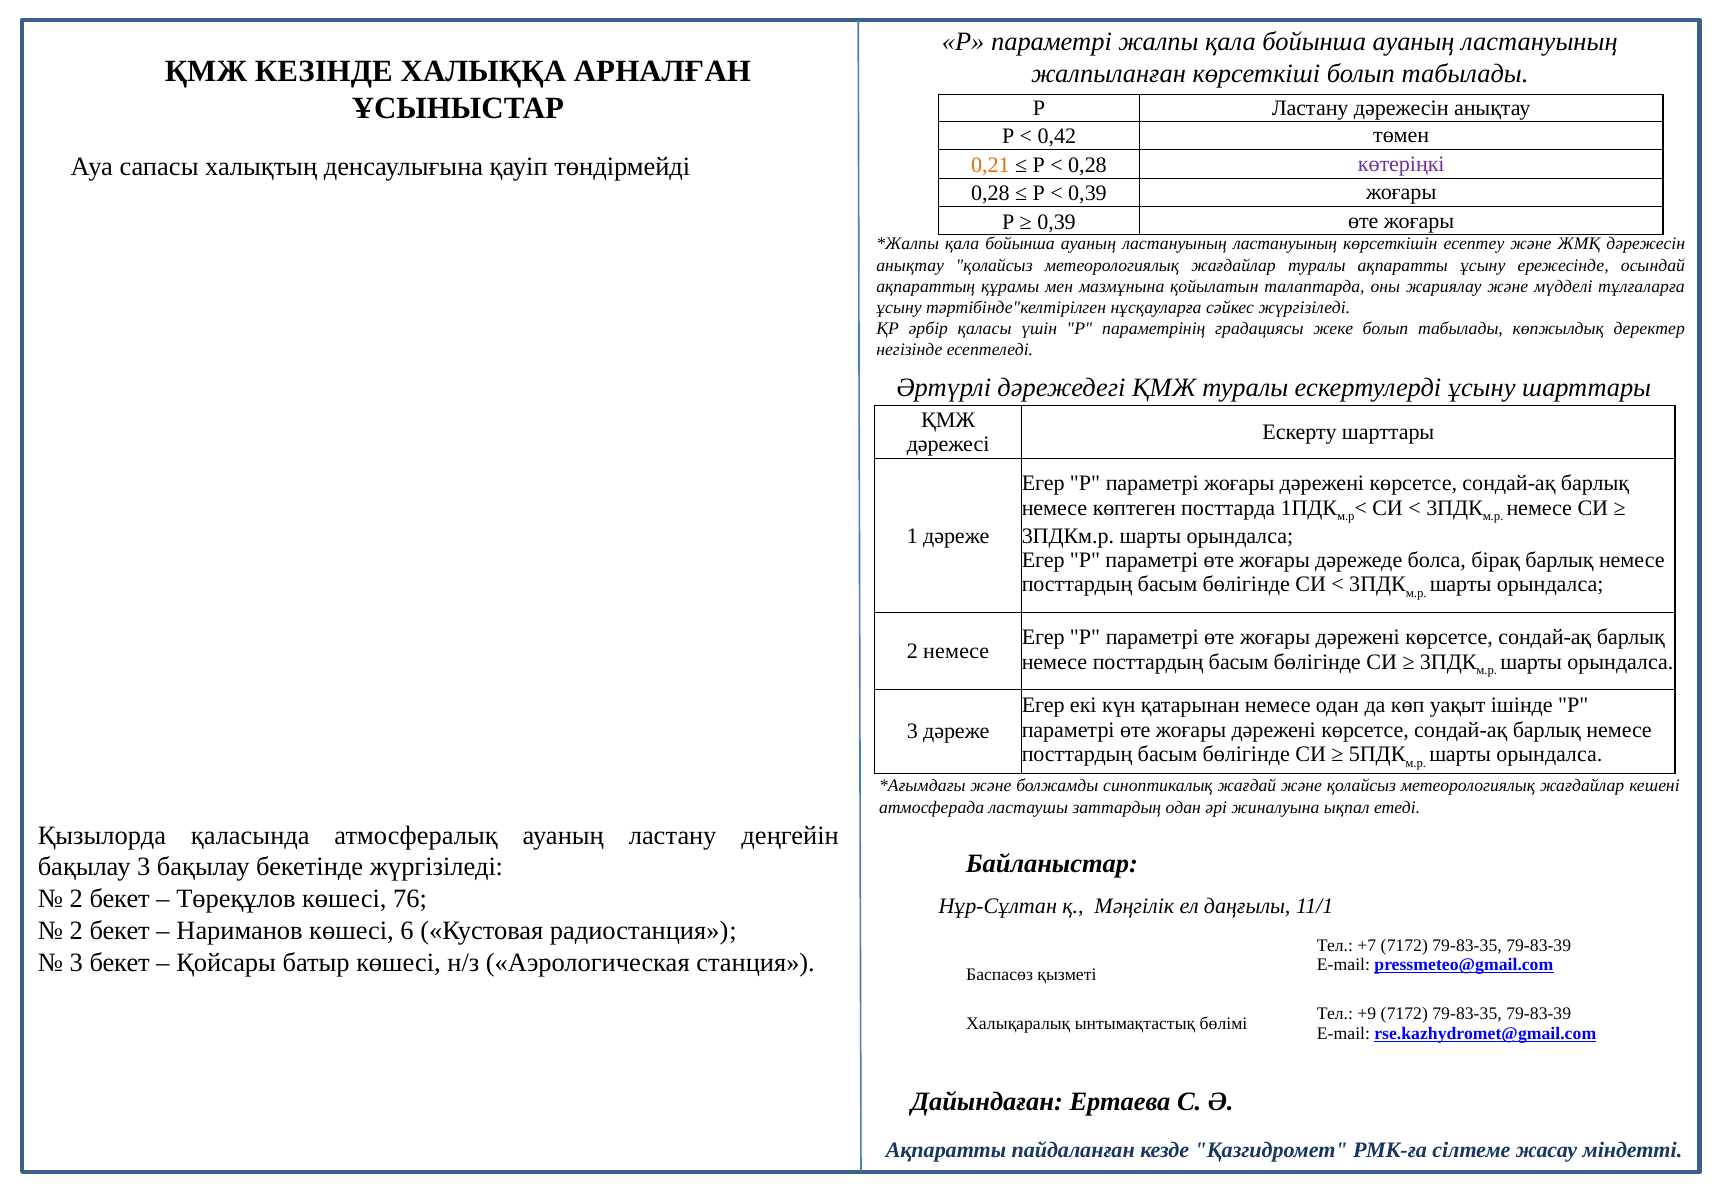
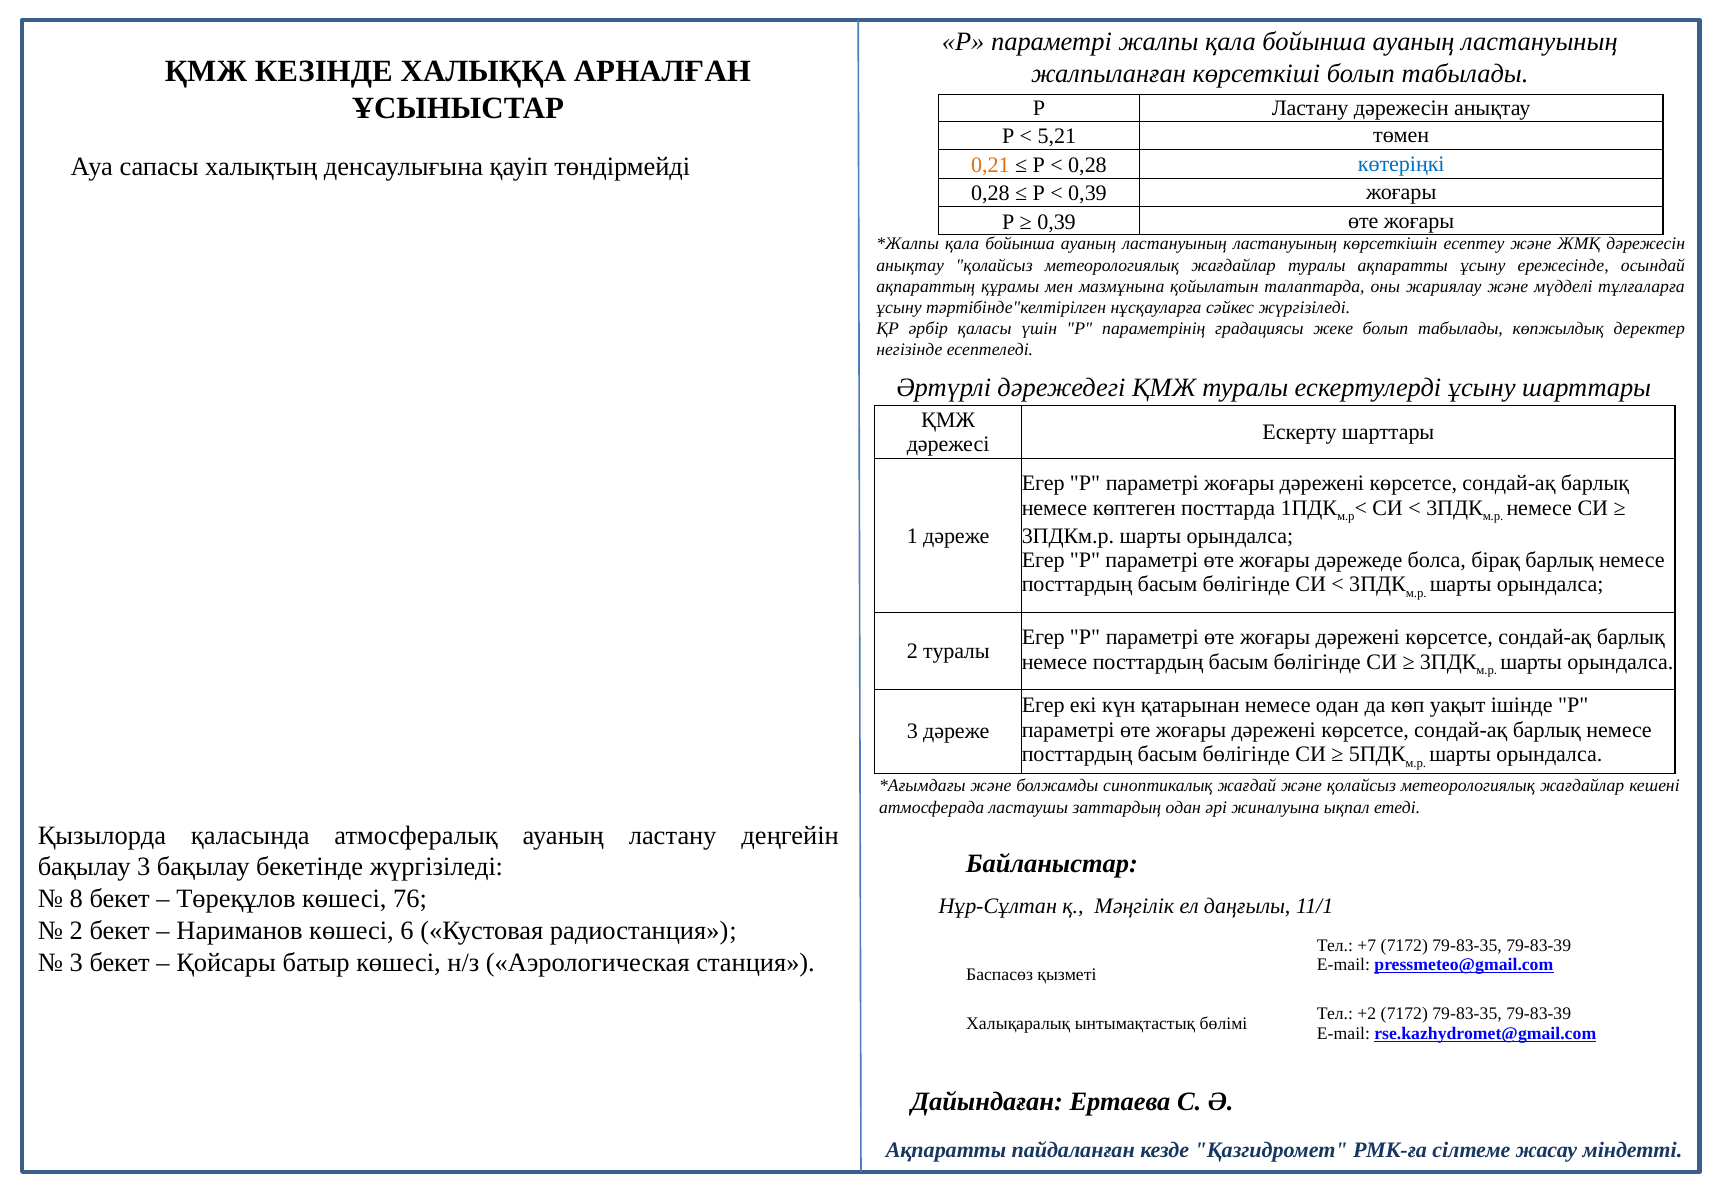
0,42: 0,42 -> 5,21 (1057, 137)
көтеріңкі colour: purple -> blue (1401, 164)
2 немесе: немесе -> туралы (956, 652)
2: 2 -> 8 (76, 899)
+9: +9 -> +2 (1367, 1014)
